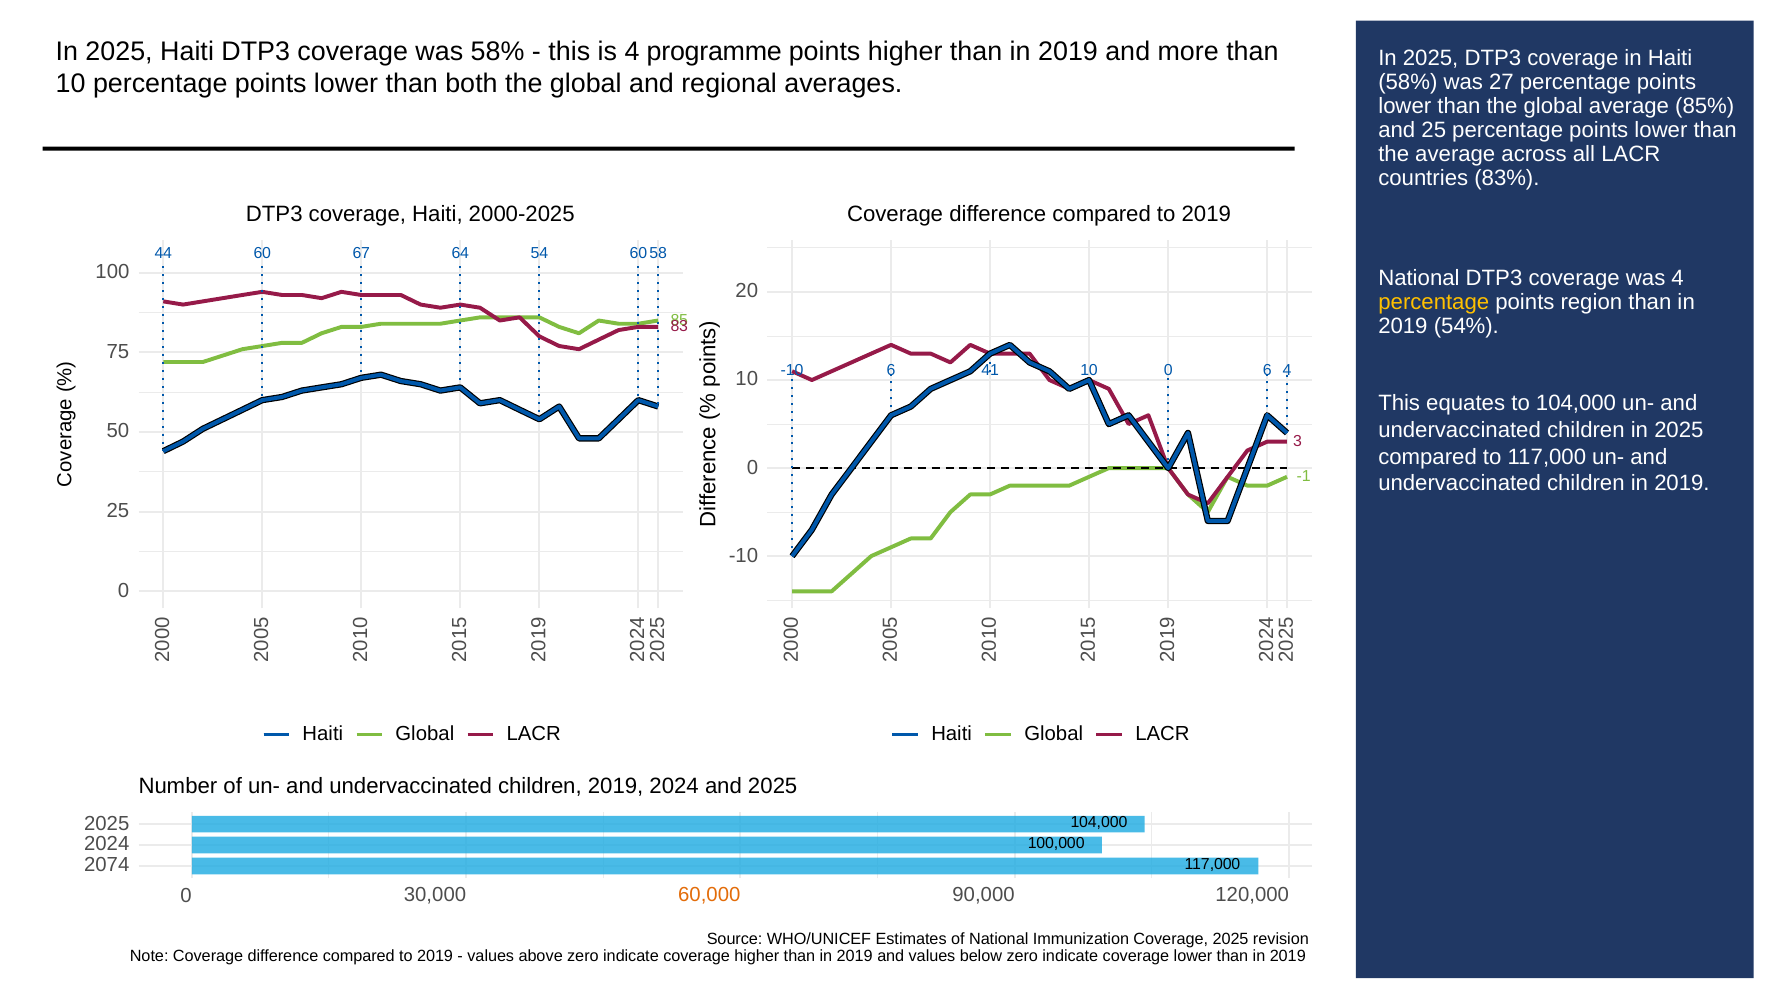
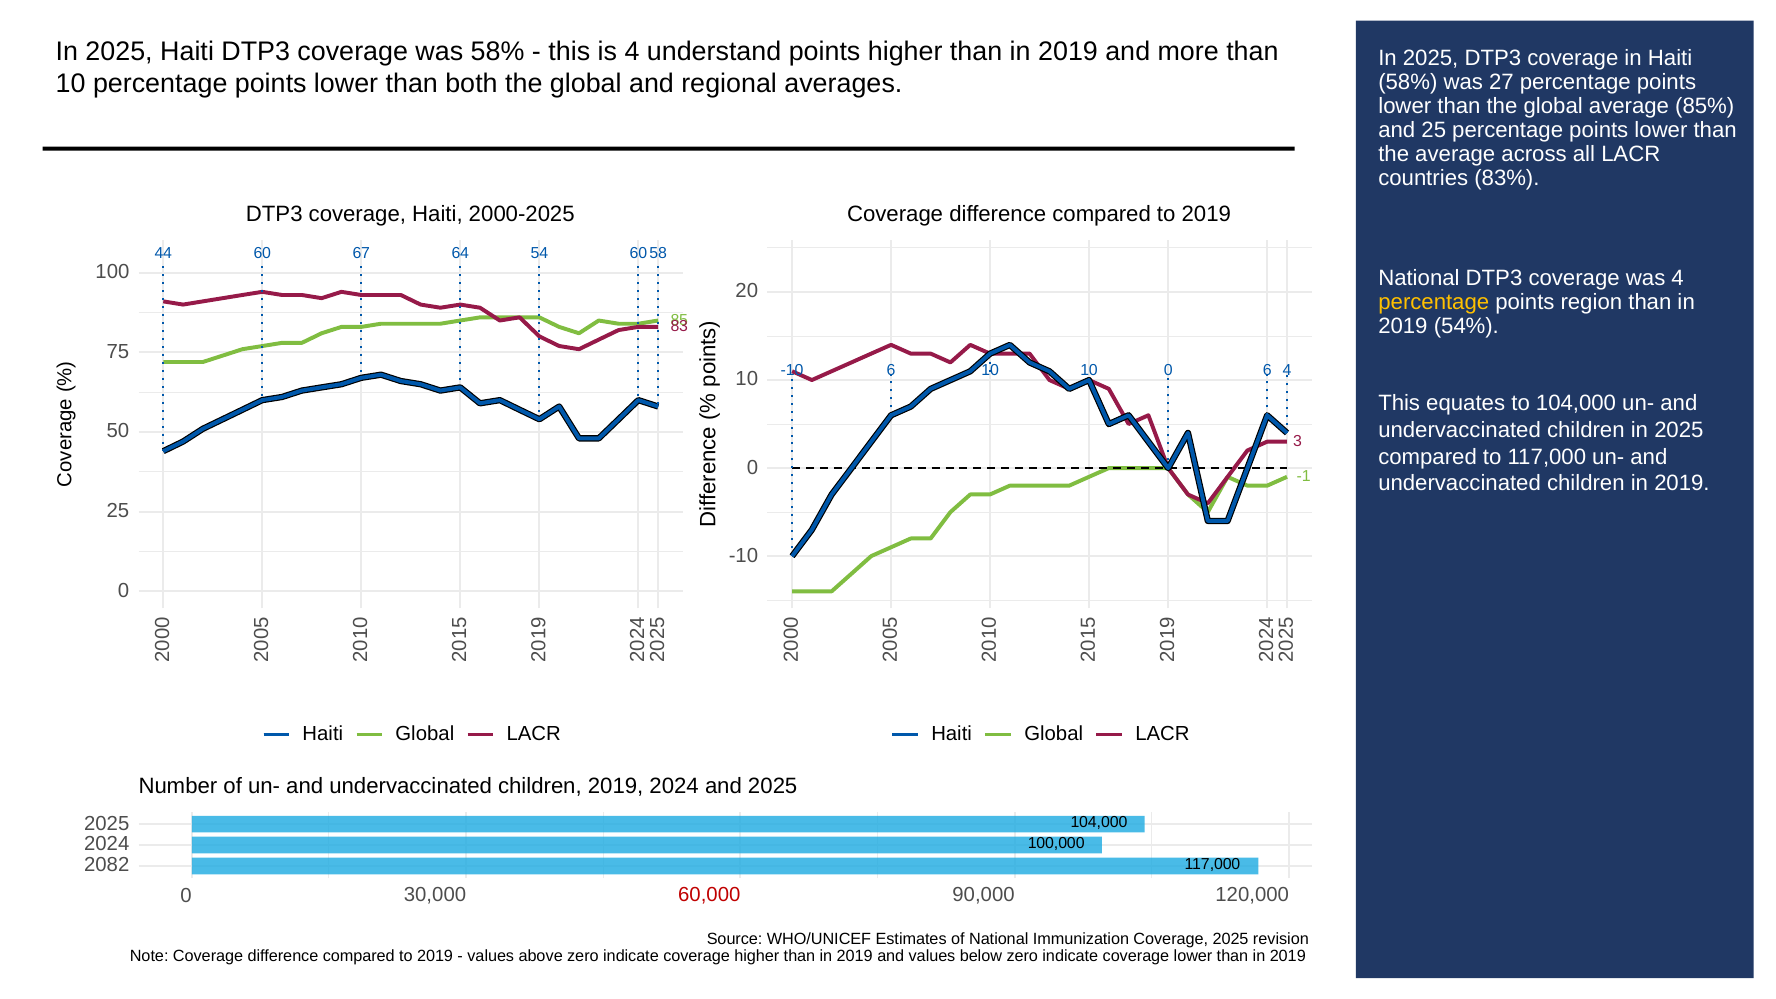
programme: programme -> understand (714, 51)
6 41: 41 -> 10 (990, 371)
2074: 2074 -> 2082 (107, 865)
60,000 colour: orange -> red (709, 895)
